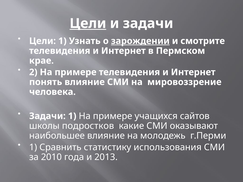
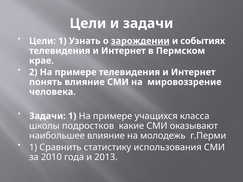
Цели underline: present -> none (88, 23)
смотрите: смотрите -> событиях (203, 41)
сайтов: сайтов -> класса (195, 116)
